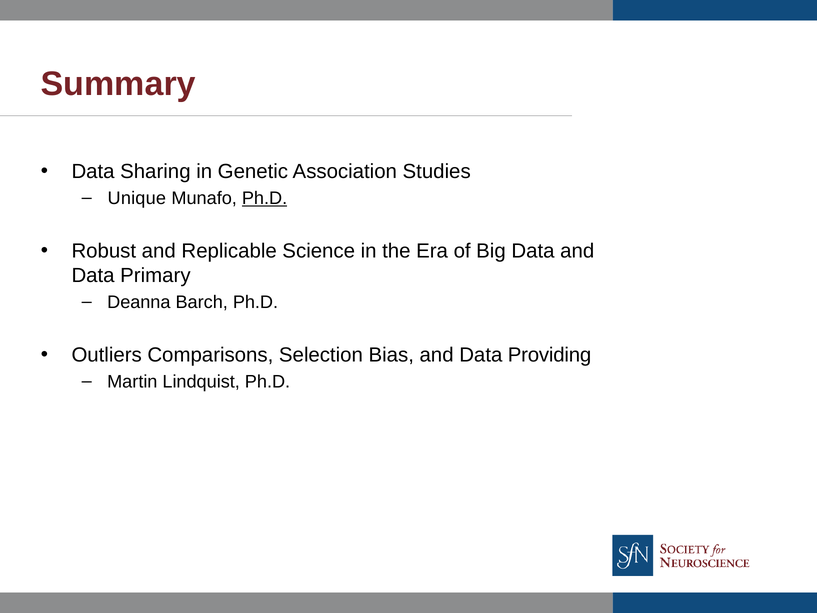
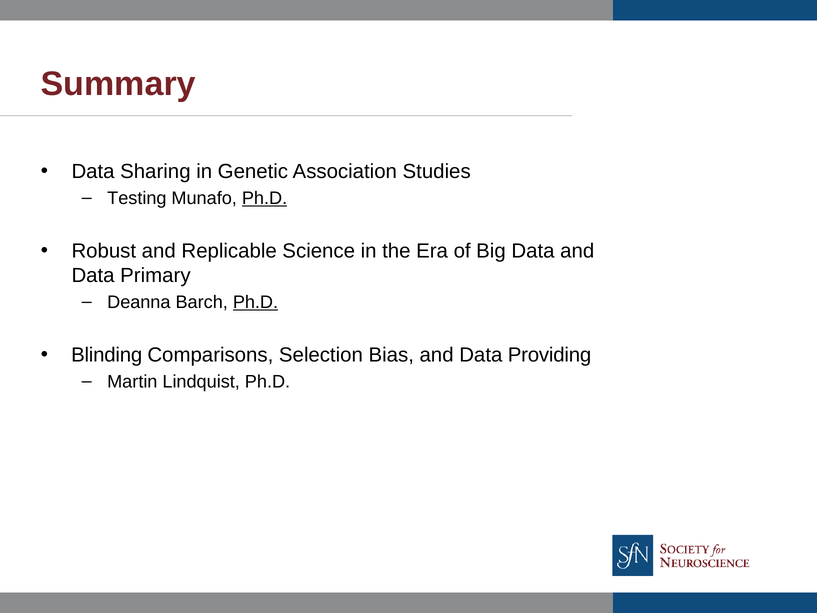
Unique: Unique -> Testing (137, 198)
Ph.D underline: none -> present (255, 302)
Outliers: Outliers -> Blinding (107, 355)
